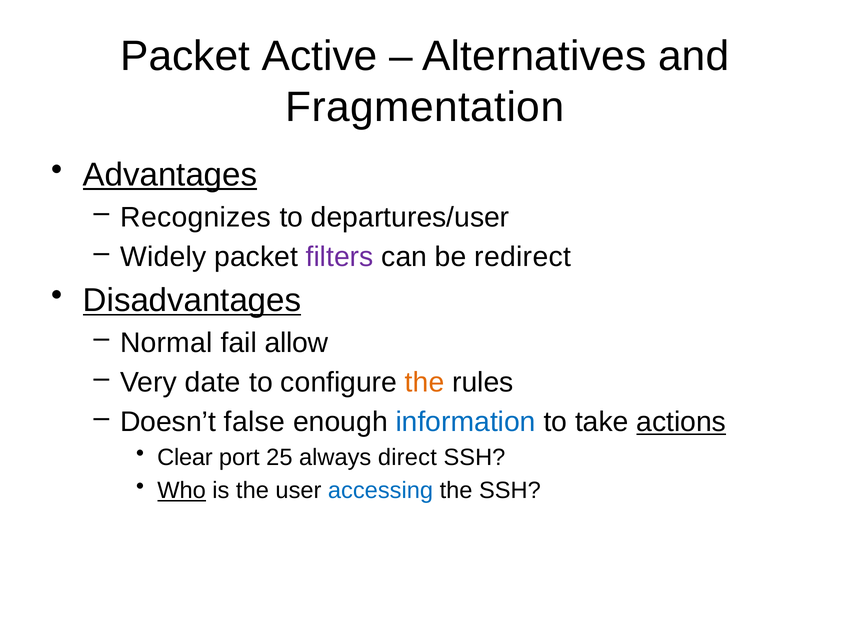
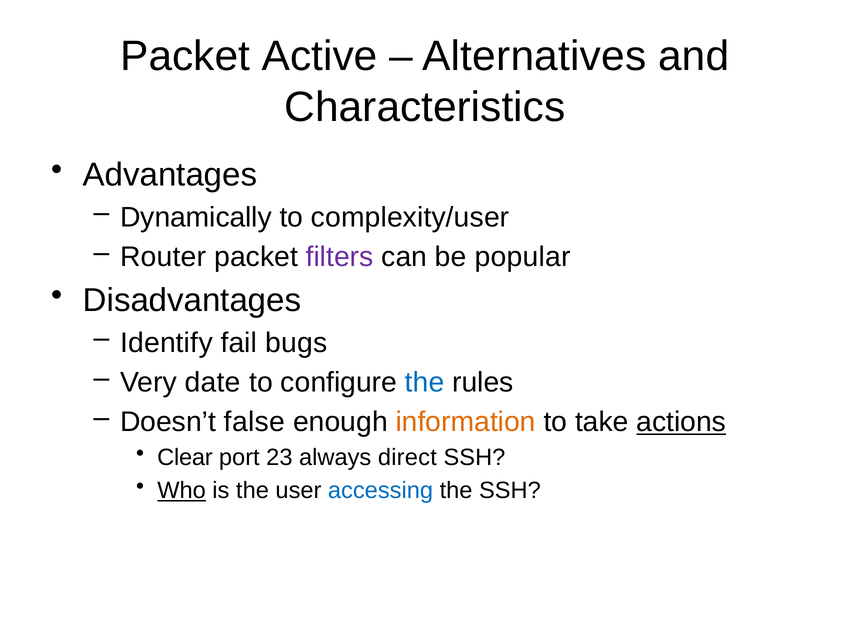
Fragmentation: Fragmentation -> Characteristics (425, 107)
Advantages underline: present -> none (170, 175)
Recognizes: Recognizes -> Dynamically (196, 217)
departures/user: departures/user -> complexity/user (410, 217)
Widely: Widely -> Router (163, 257)
redirect: redirect -> popular (523, 257)
Disadvantages underline: present -> none (192, 301)
Normal: Normal -> Identify (166, 343)
allow: allow -> bugs (296, 343)
the colour: orange -> blue (425, 383)
information colour: blue -> orange (466, 422)
25: 25 -> 23 (279, 458)
